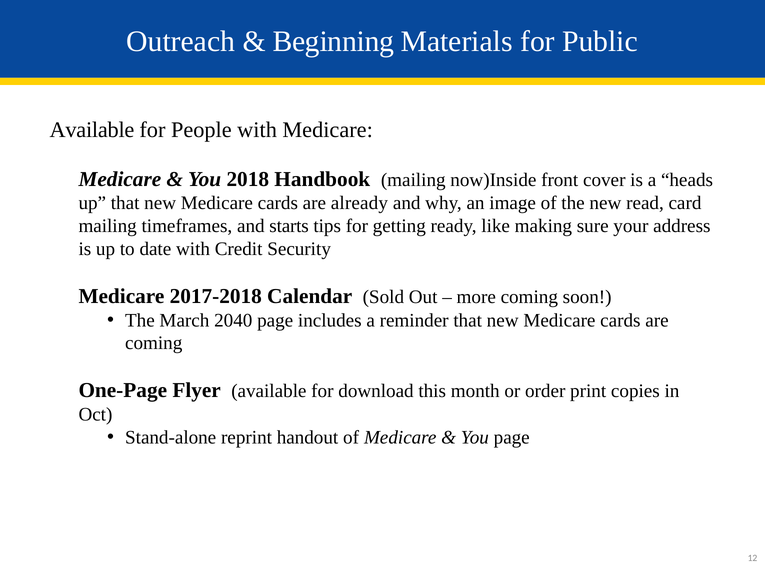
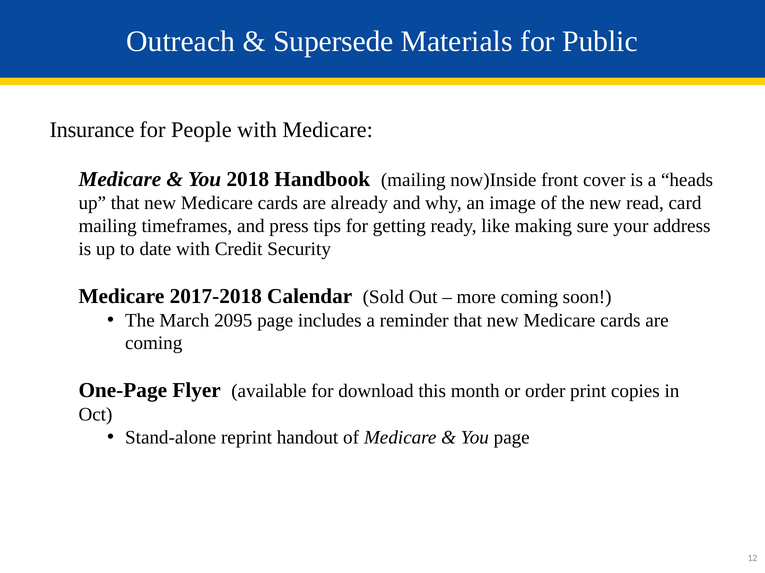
Beginning: Beginning -> Supersede (333, 41)
Available: Available -> Insurance (92, 130)
starts: starts -> press (289, 226)
2040: 2040 -> 2095 (233, 321)
